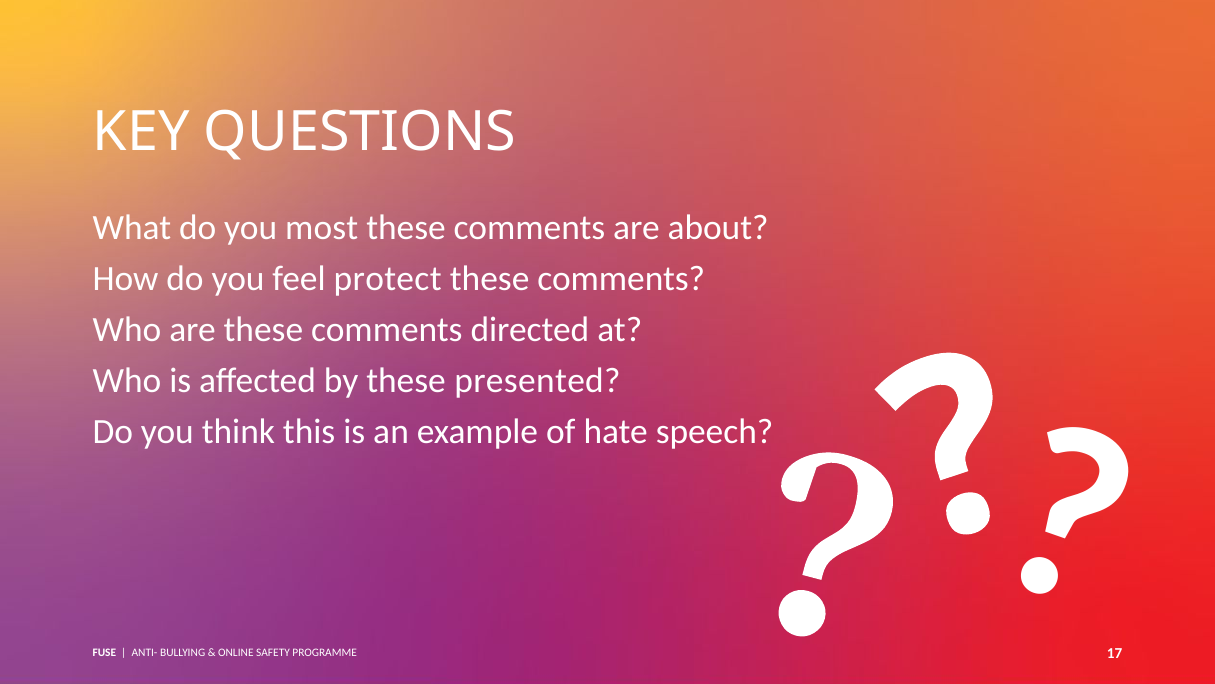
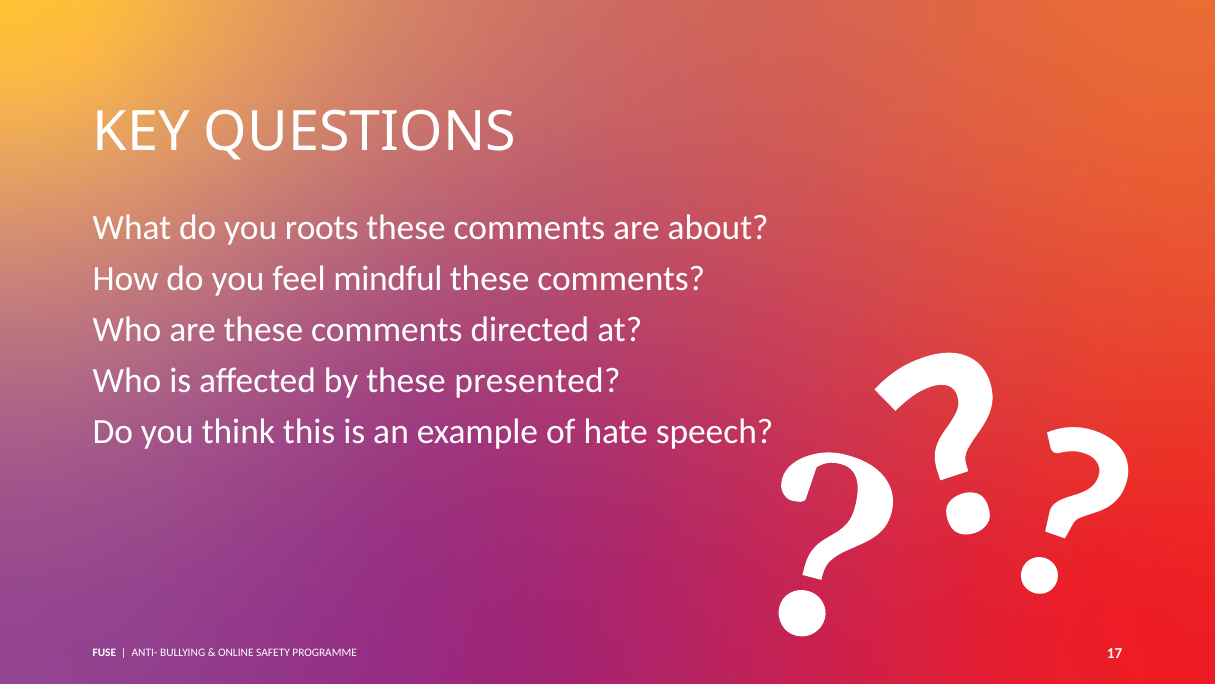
most: most -> roots (322, 228)
protect: protect -> mindful (388, 278)
